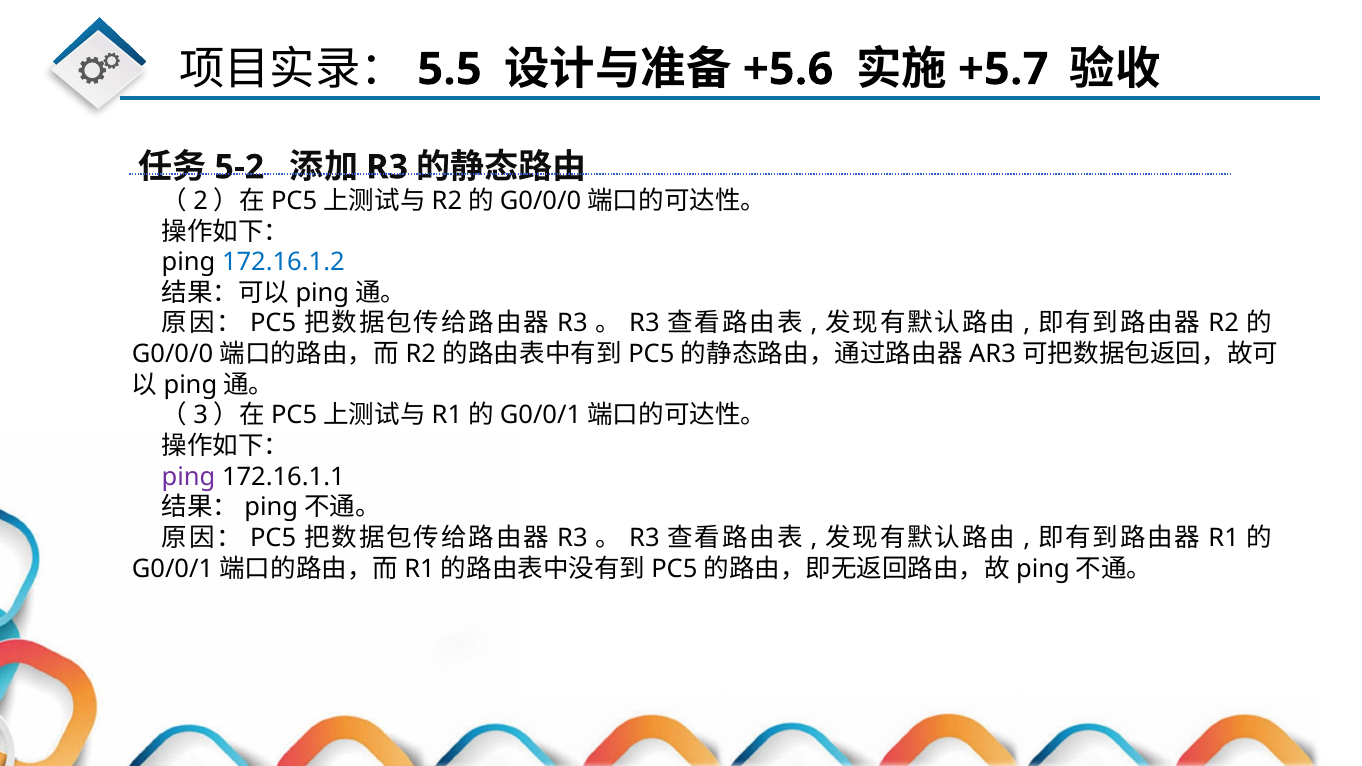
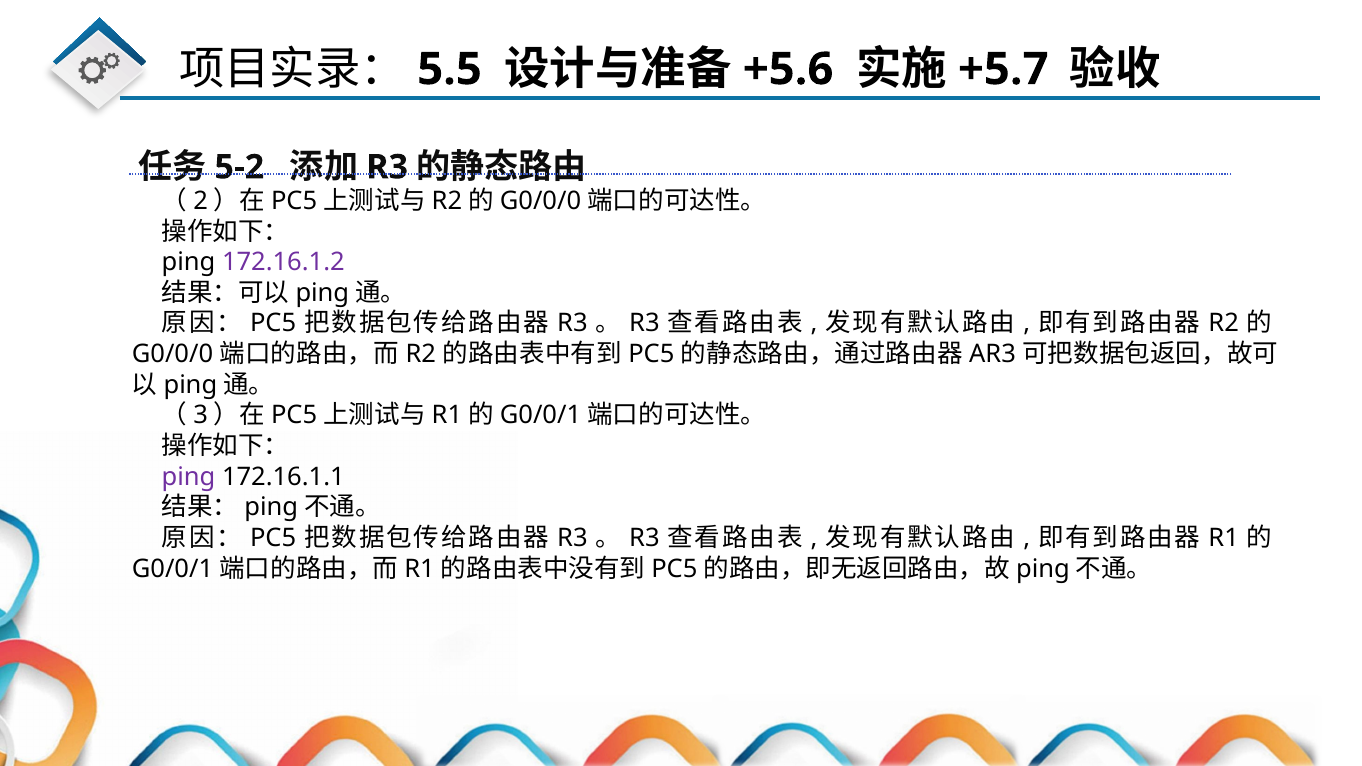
172.16.1.2 colour: blue -> purple (283, 262)
